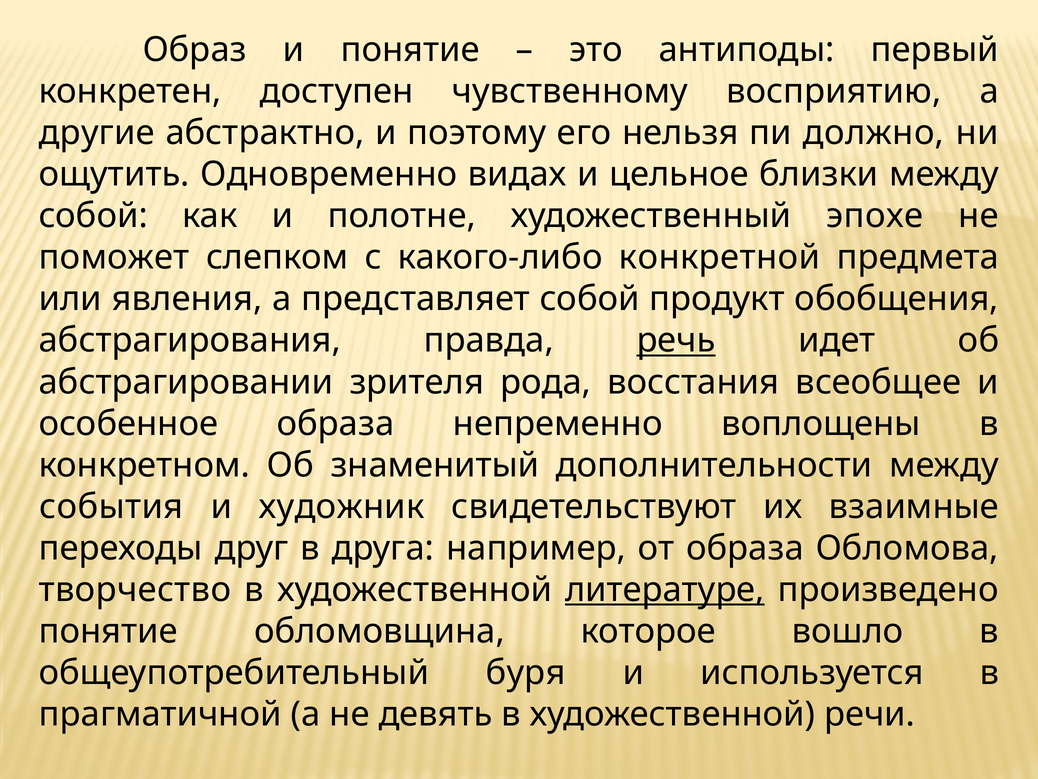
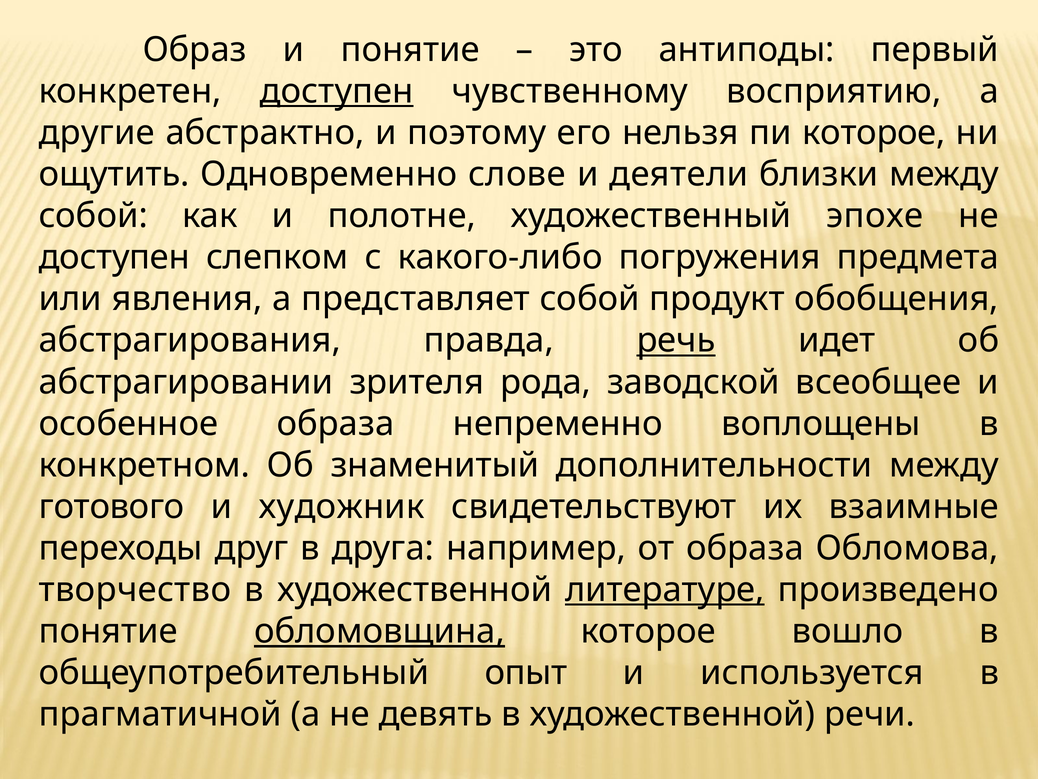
доступен underline: none -> present (337, 91)
пи должно: должно -> которое (874, 133)
видах: видах -> слове (517, 174)
цельное: цельное -> деятели (679, 174)
поможет: поможет -> доступен (114, 257)
конкретной: конкретной -> погружения (720, 257)
восстания: восстания -> заводской (693, 382)
события: события -> готового (112, 506)
обломовщина underline: none -> present (379, 631)
буря: буря -> опыт (526, 672)
